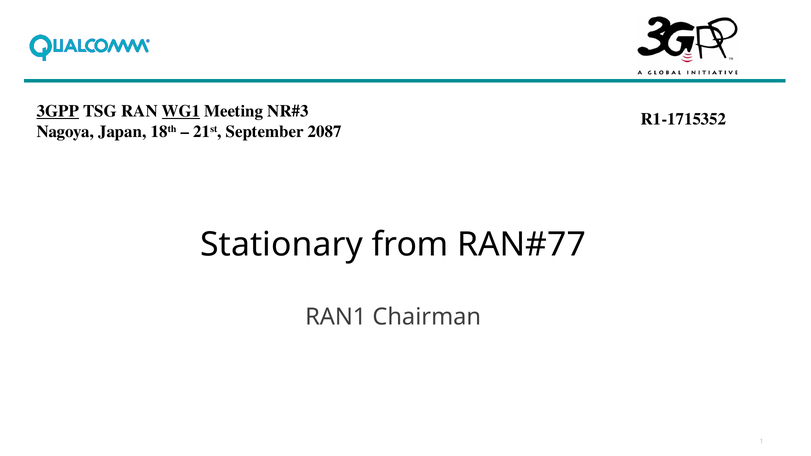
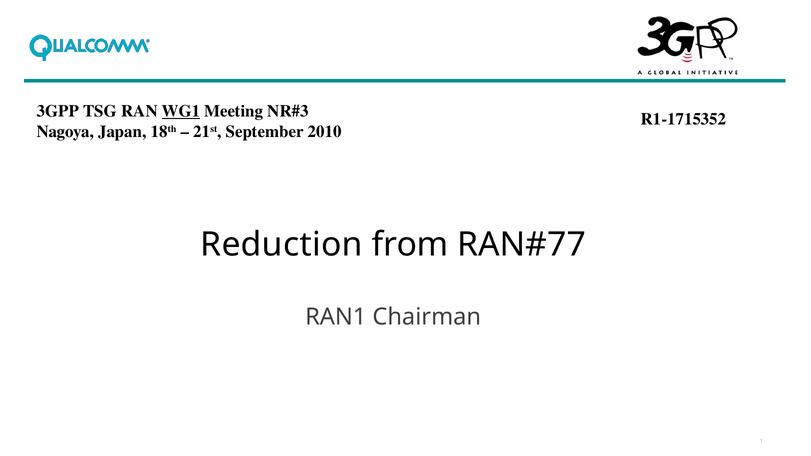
3GPP underline: present -> none (58, 111)
2087: 2087 -> 2010 (325, 132)
Stationary: Stationary -> Reduction (281, 245)
